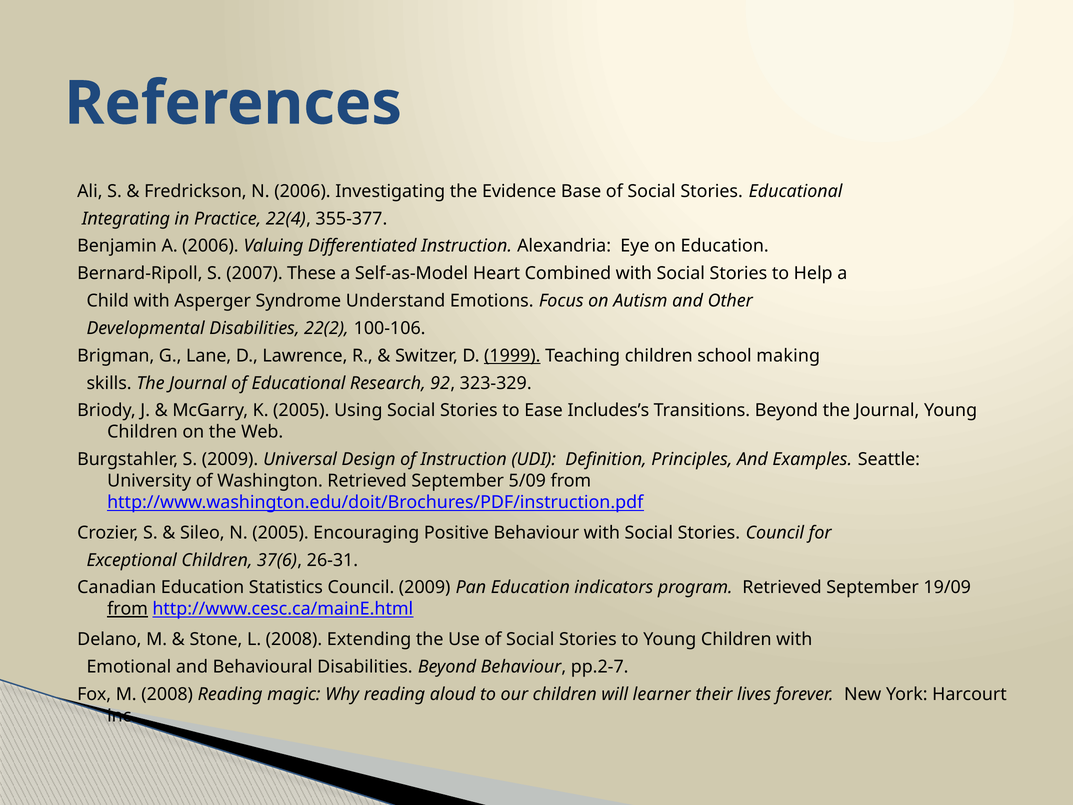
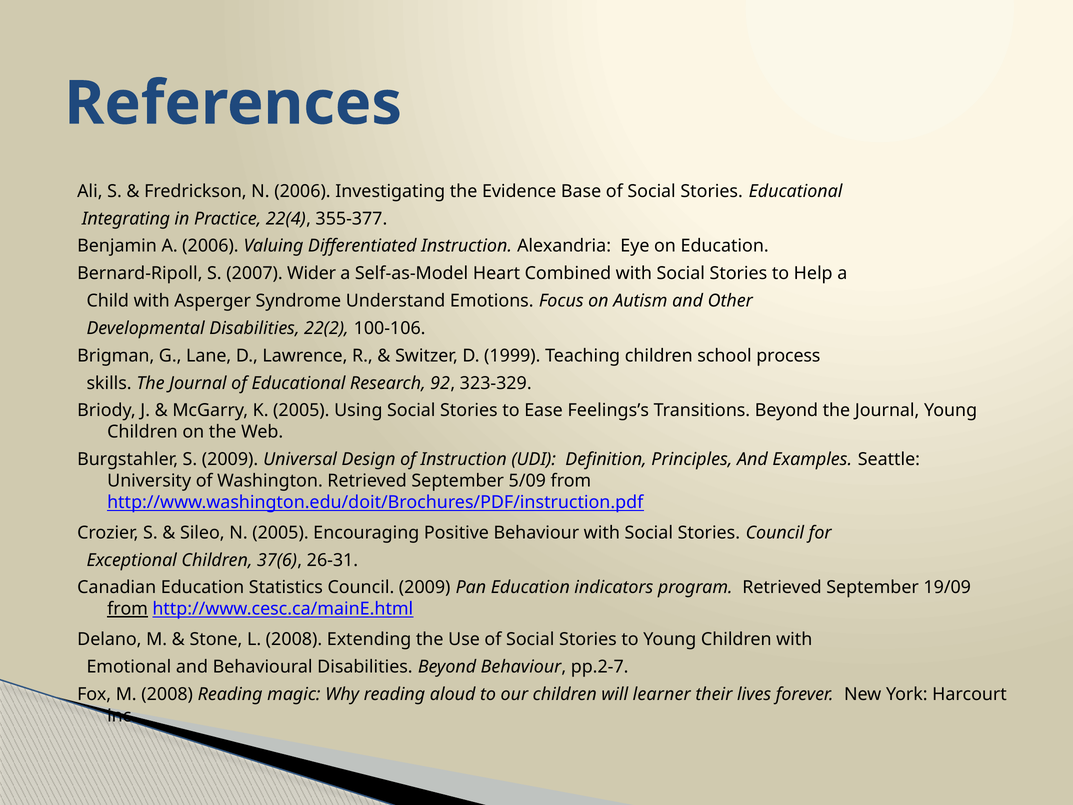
These: These -> Wider (312, 273)
1999 underline: present -> none (512, 356)
making: making -> process (788, 356)
Includes’s: Includes’s -> Feelings’s (608, 410)
